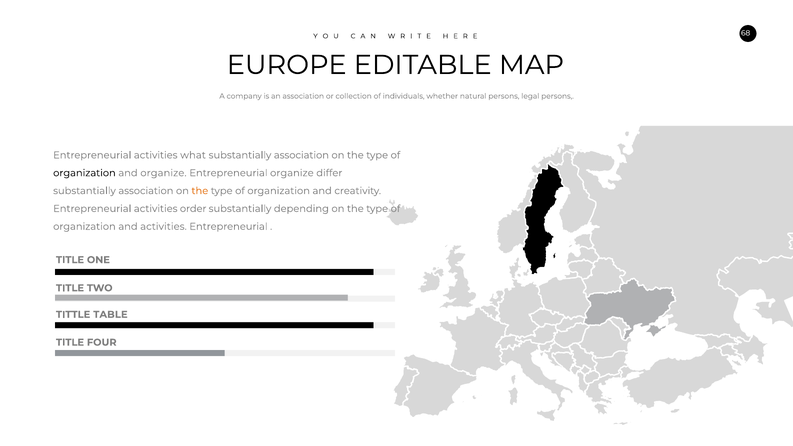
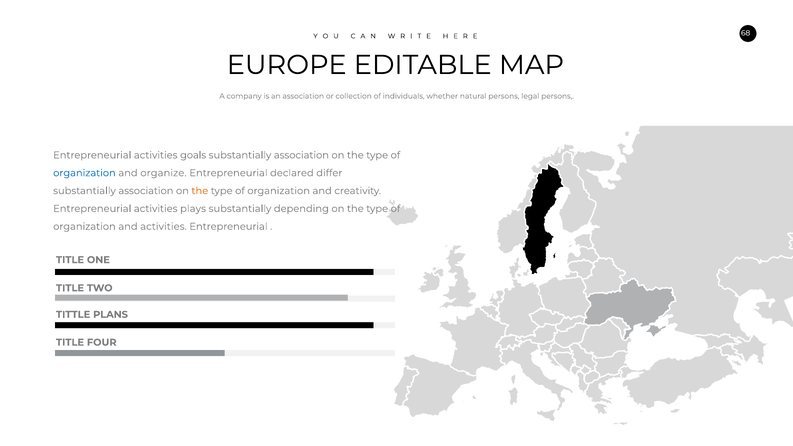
what: what -> goals (193, 155)
organization colour: black -> blue (84, 173)
Entrepreneurial organize: organize -> declared (292, 173)
order: order -> plays (193, 209)
TABLE: TABLE -> PLANS (111, 315)
